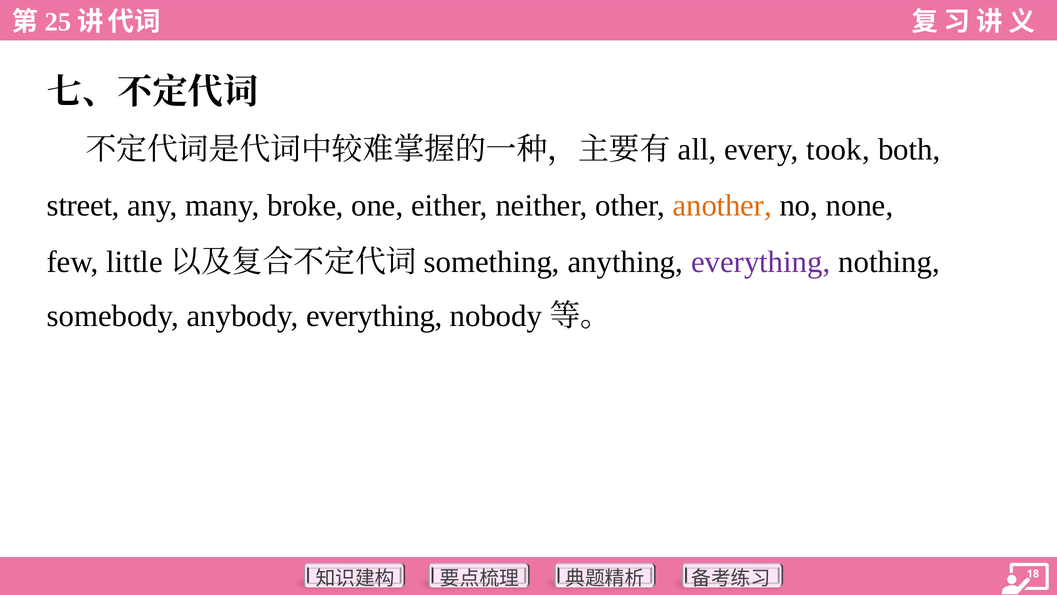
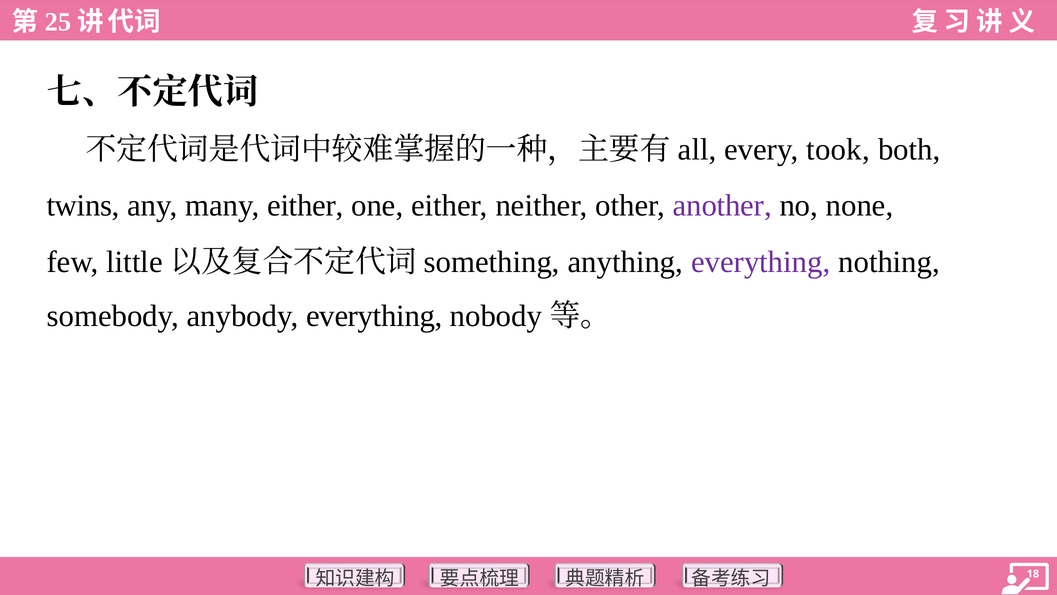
street: street -> twins (83, 205)
many broke: broke -> either (305, 205)
another colour: orange -> purple (722, 205)
